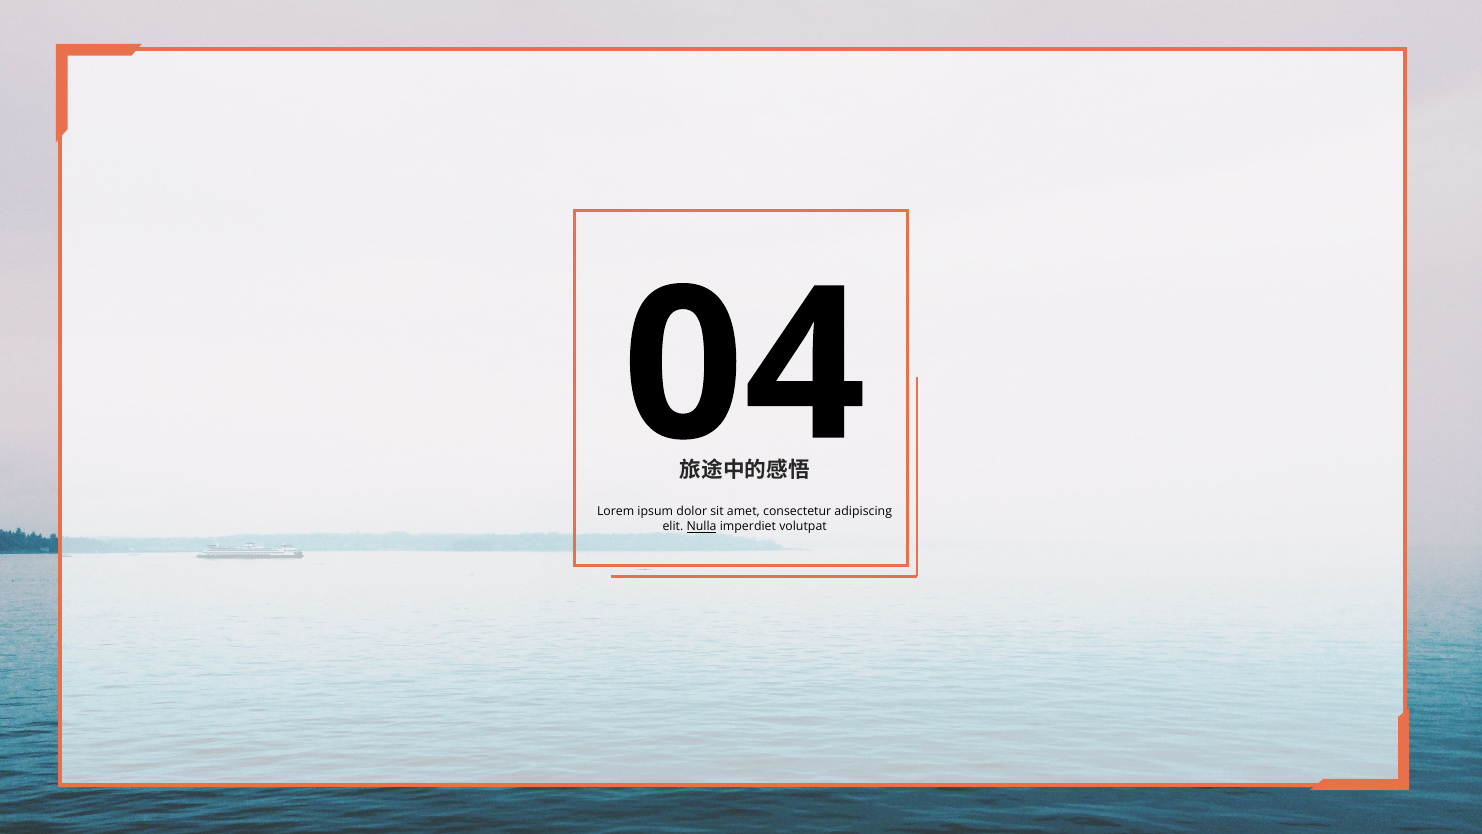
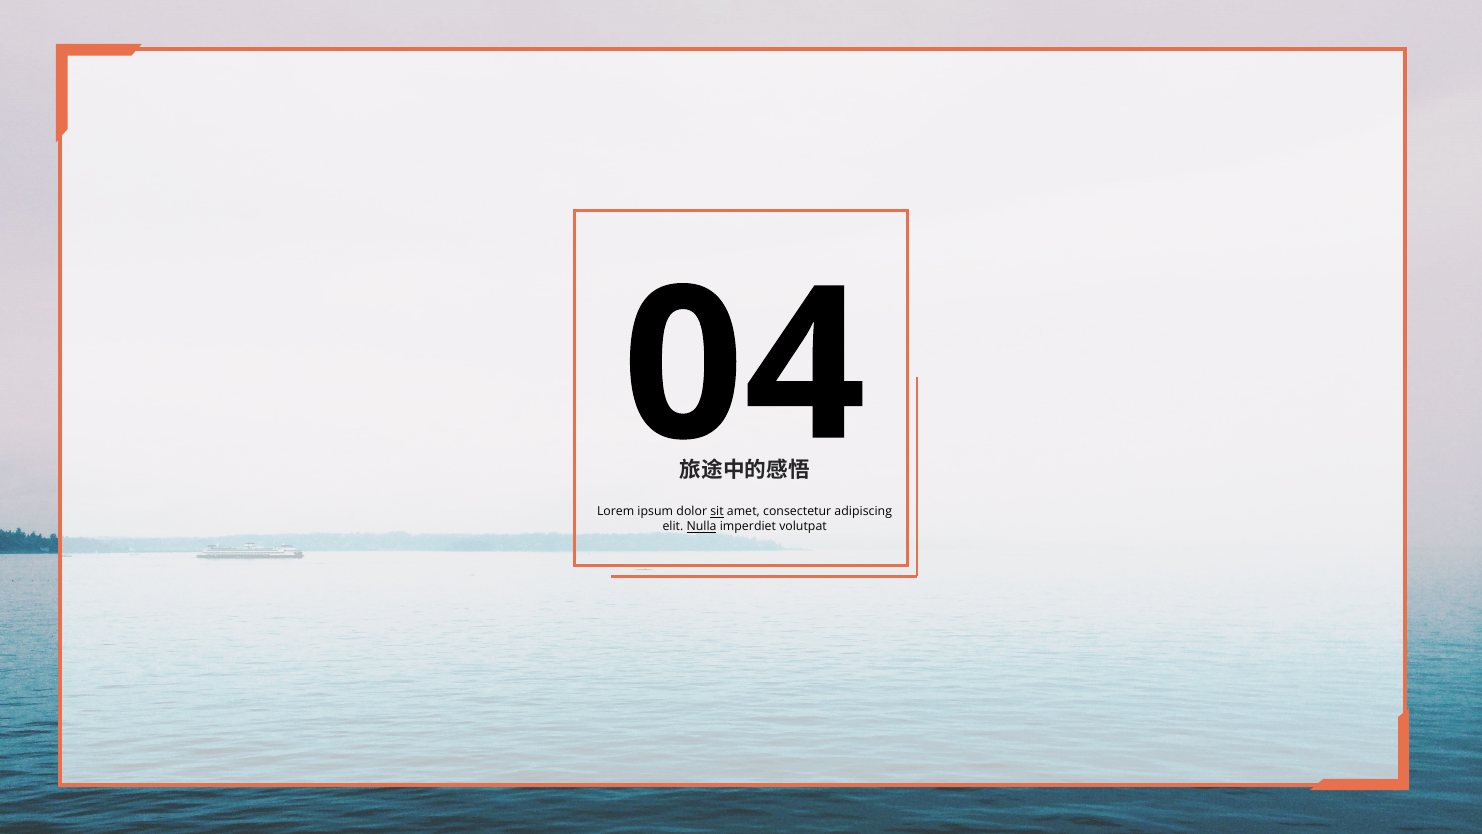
sit underline: none -> present (717, 512)
